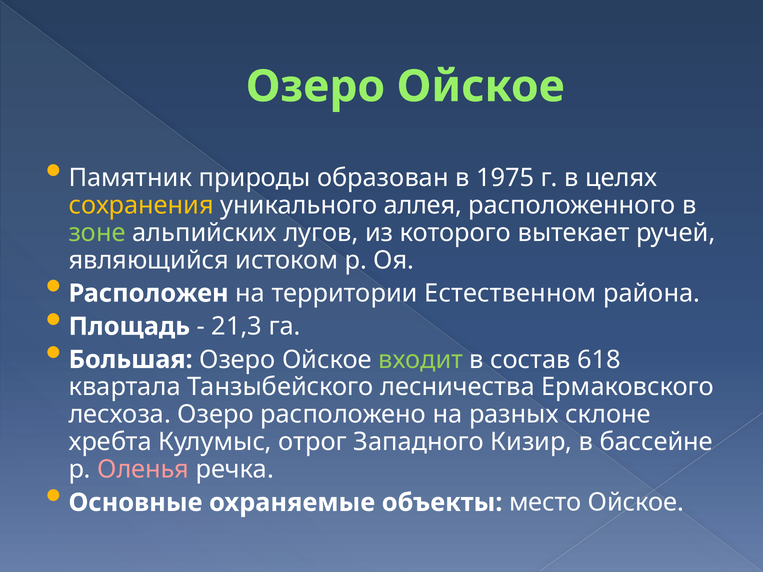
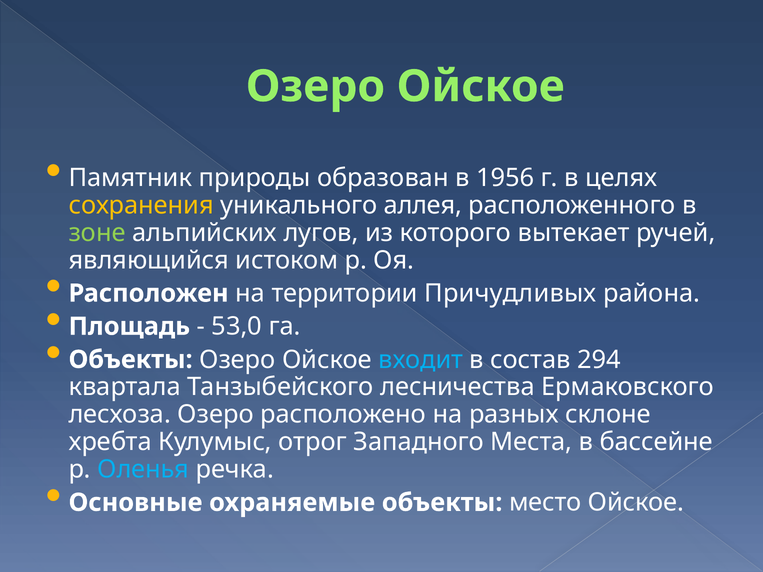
1975: 1975 -> 1956 (505, 178)
Естественном: Естественном -> Причудливых (510, 293)
21,3: 21,3 -> 53,0 (237, 327)
Большая: Большая -> Объекты (131, 360)
входит colour: light green -> light blue (421, 360)
618: 618 -> 294 (599, 360)
Кизир: Кизир -> Места (531, 442)
Оленья colour: pink -> light blue (143, 470)
